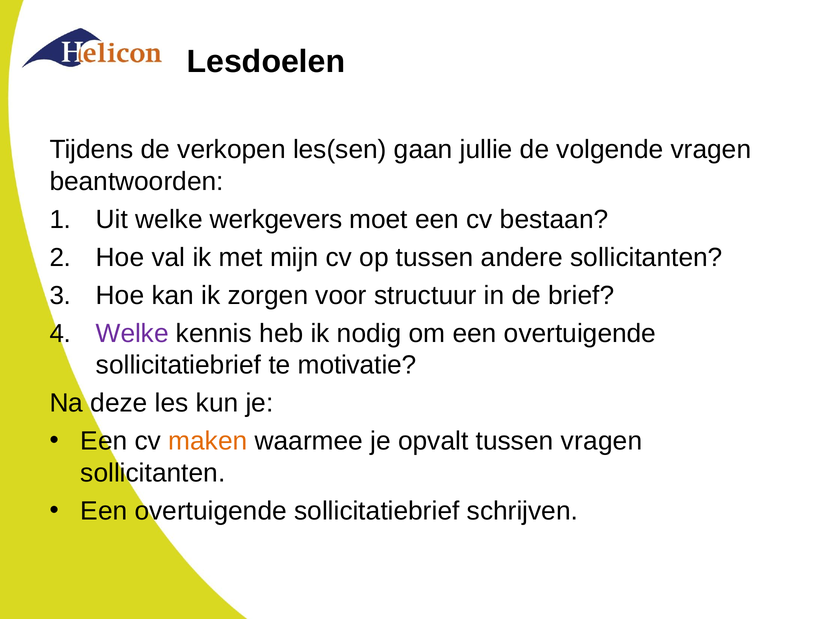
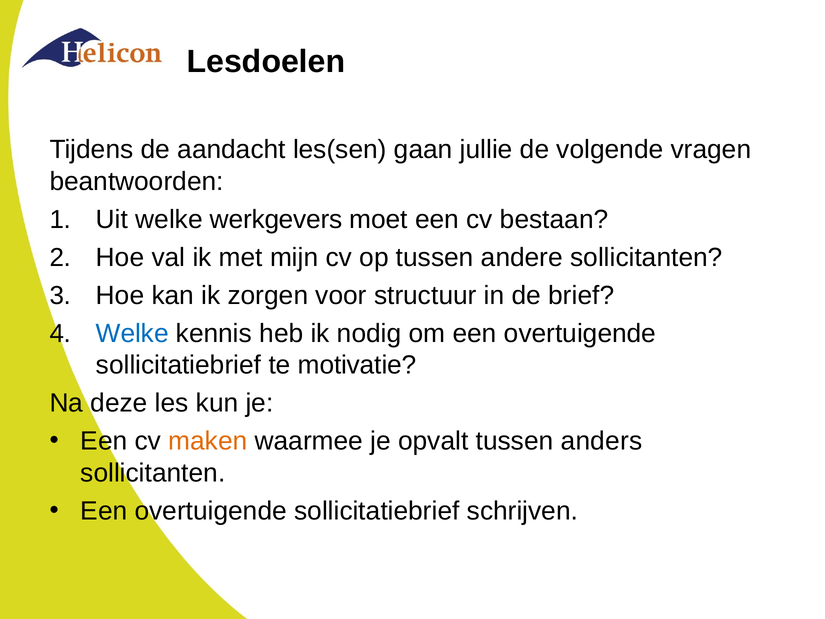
verkopen: verkopen -> aandacht (232, 150)
Welke colour: purple -> blue (132, 333)
tussen vragen: vragen -> anders (602, 441)
